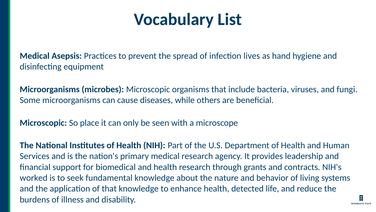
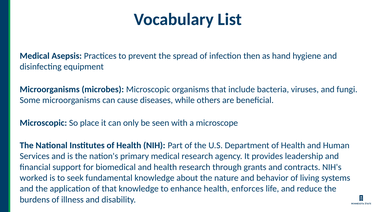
lives: lives -> then (252, 56)
detected: detected -> enforces (247, 188)
